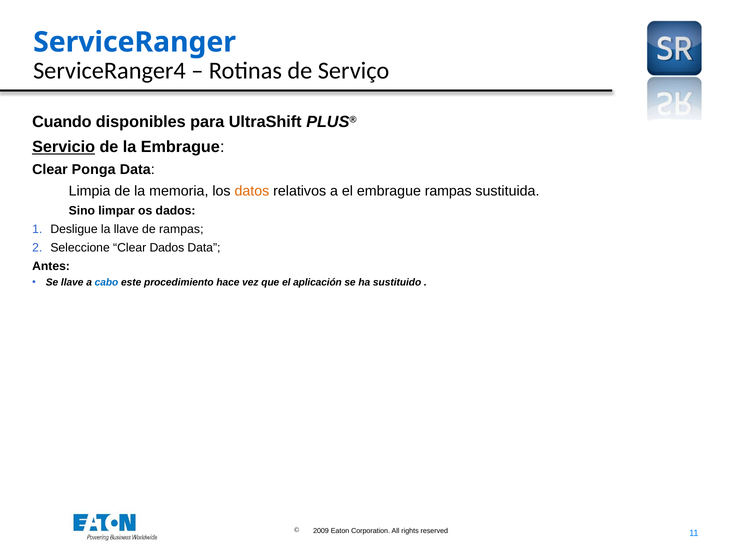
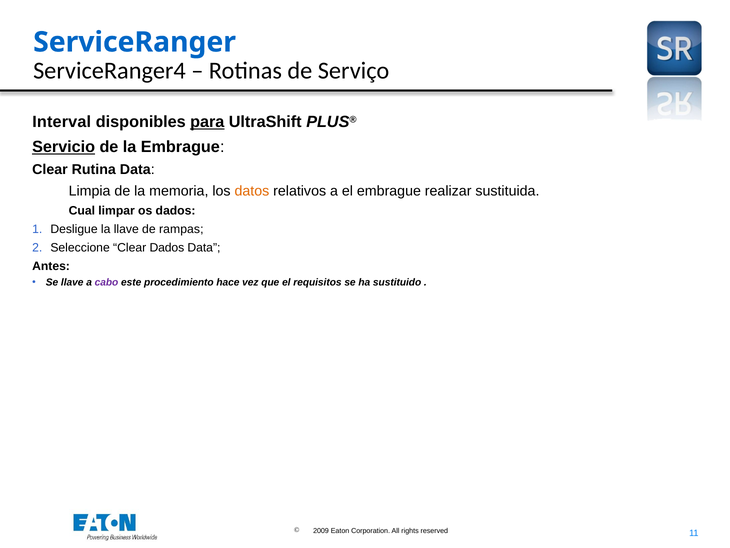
Cuando: Cuando -> Interval (62, 122)
para underline: none -> present (207, 122)
Ponga: Ponga -> Rutina (94, 169)
embrague rampas: rampas -> realizar (448, 191)
Sino: Sino -> Cual (82, 210)
cabo colour: blue -> purple (106, 282)
aplicación: aplicación -> requisitos (317, 282)
